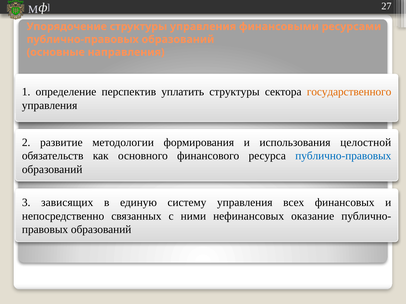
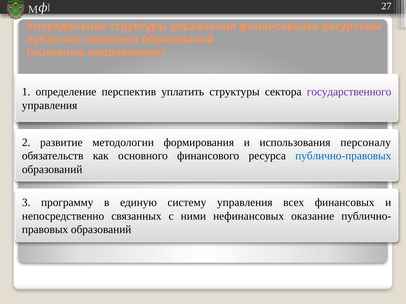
государственного colour: orange -> purple (349, 92)
целостной: целостной -> персоналу (366, 143)
зависящих: зависящих -> программу (67, 203)
